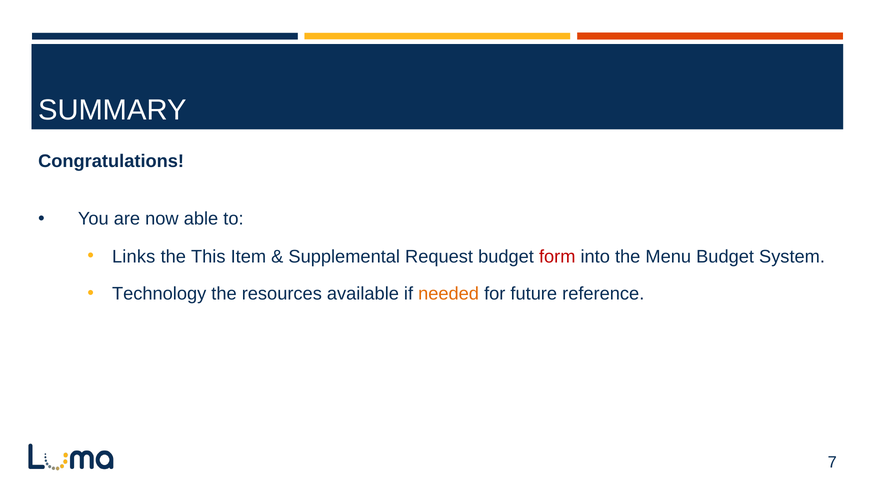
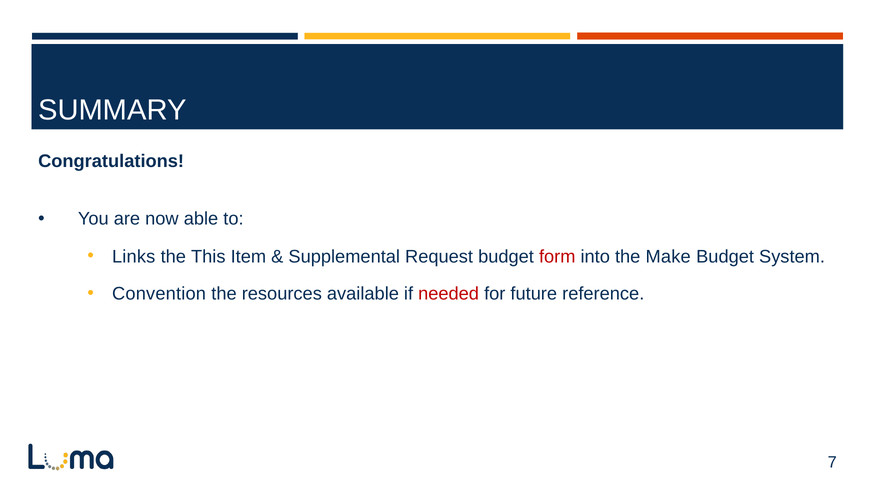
Menu: Menu -> Make (668, 257)
Technology: Technology -> Convention (159, 294)
needed colour: orange -> red (449, 294)
